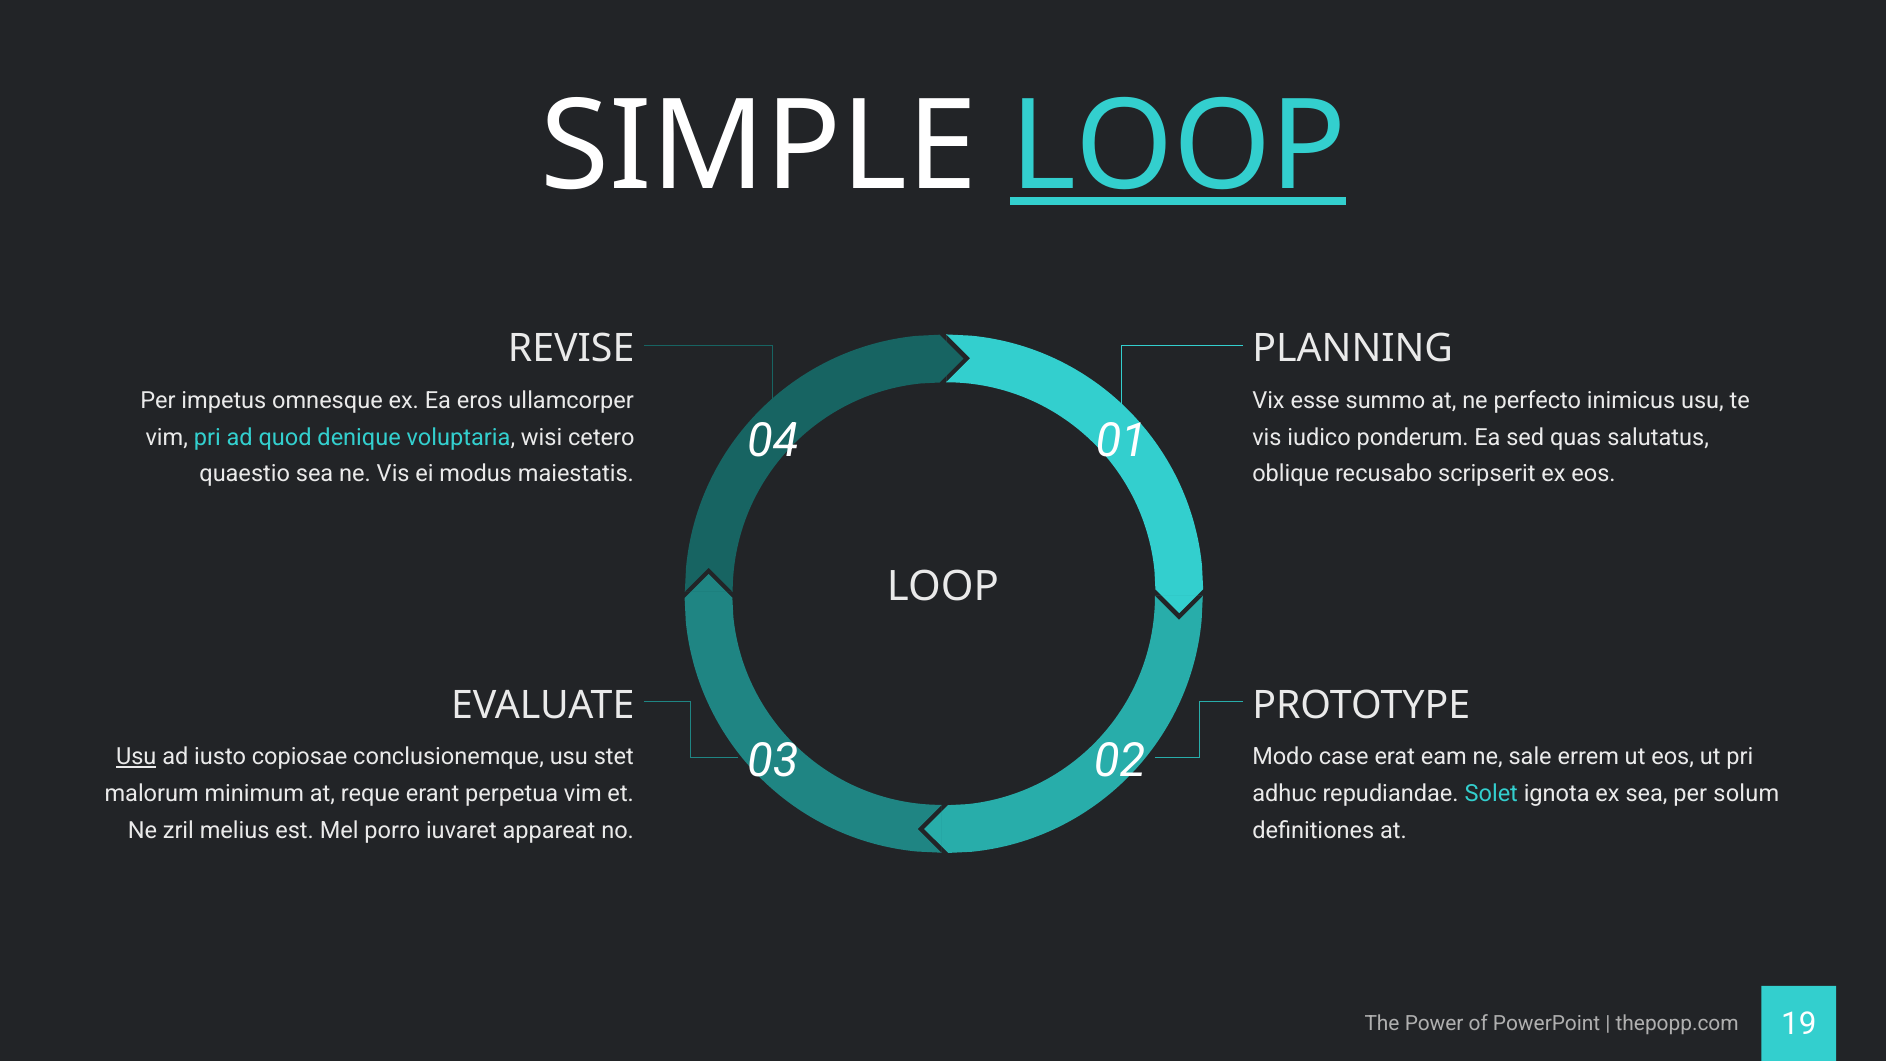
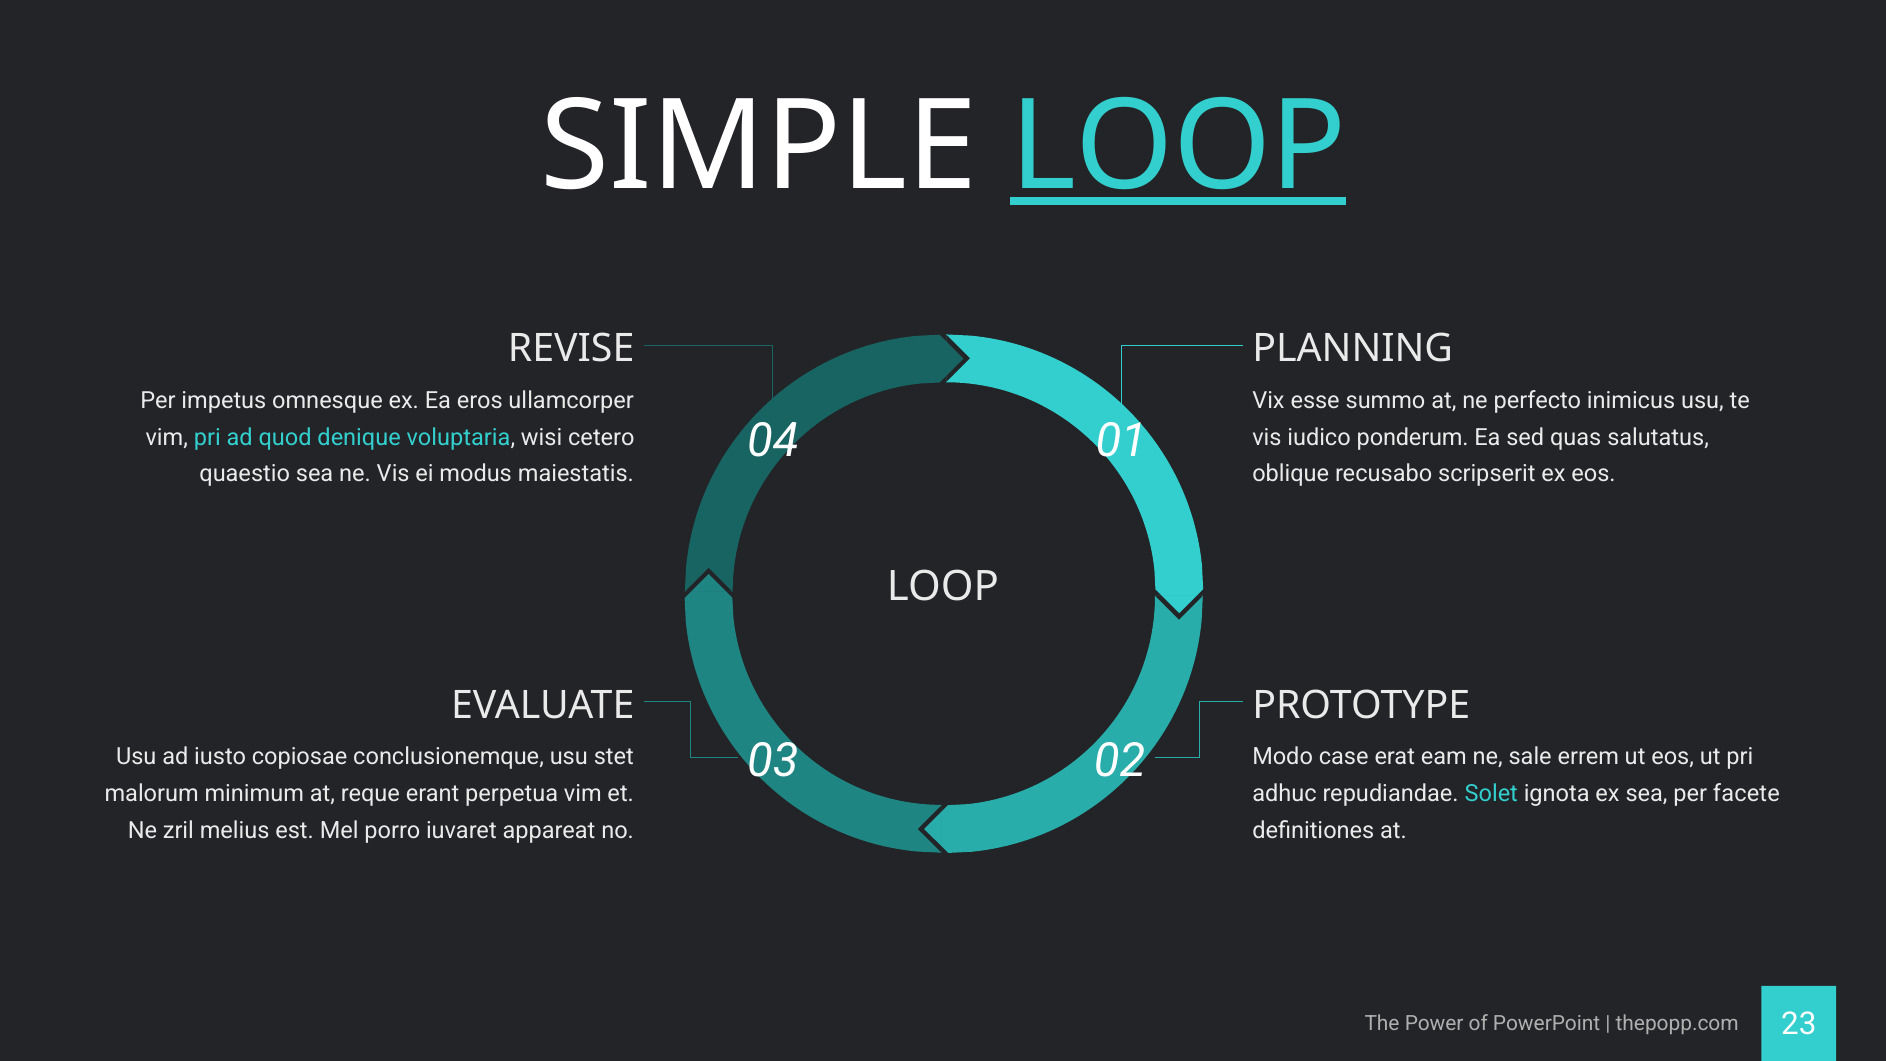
Usu underline: present -> none (136, 757)
solum: solum -> facete (1746, 794)
19: 19 -> 23 (1799, 1024)
